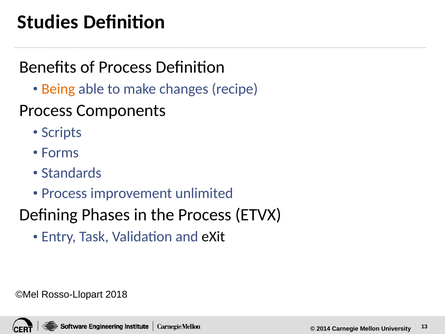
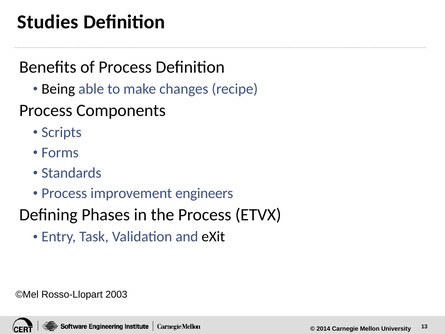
Being colour: orange -> black (58, 89)
unlimited: unlimited -> engineers (204, 193)
2018: 2018 -> 2003 (116, 294)
